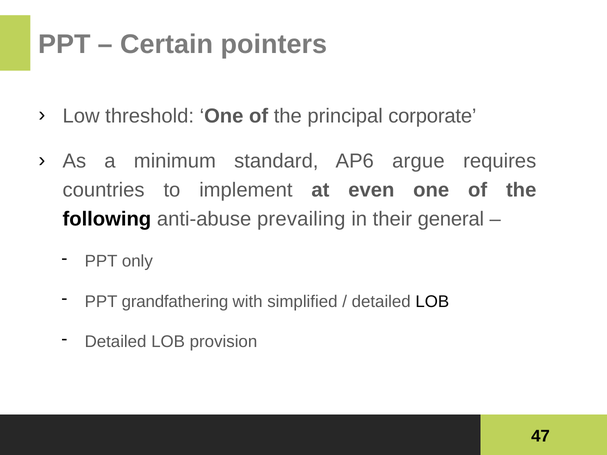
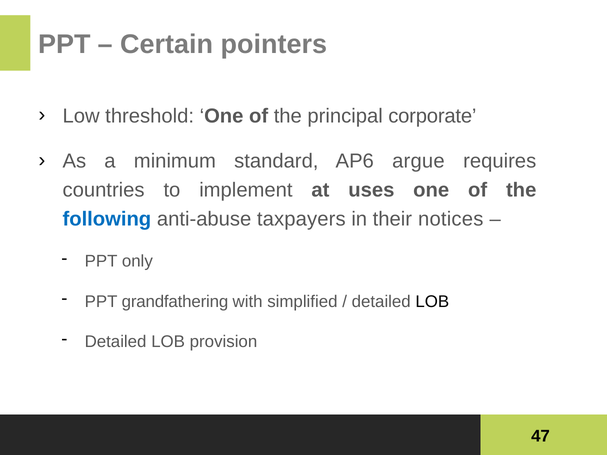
even: even -> uses (371, 190)
following colour: black -> blue (107, 219)
prevailing: prevailing -> taxpayers (301, 219)
general: general -> notices (451, 219)
